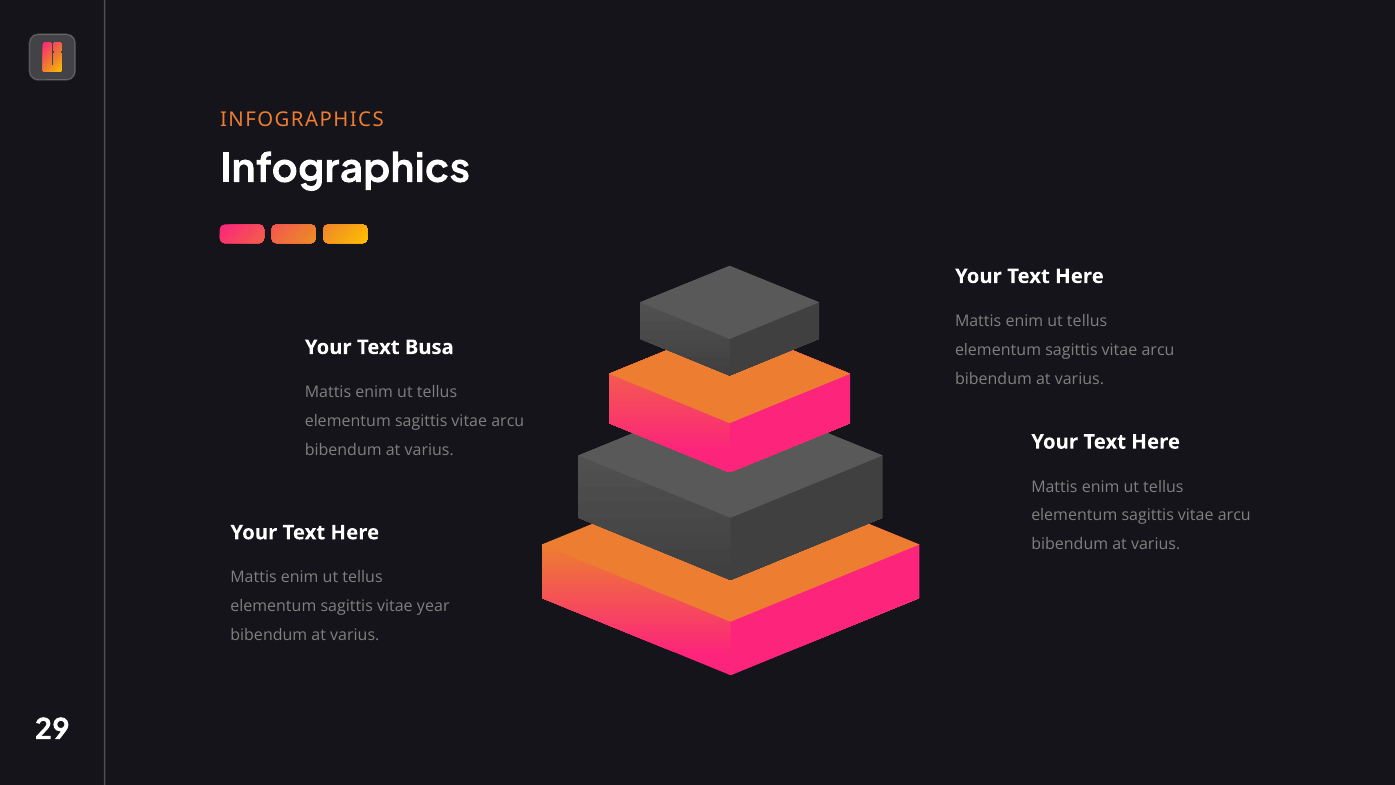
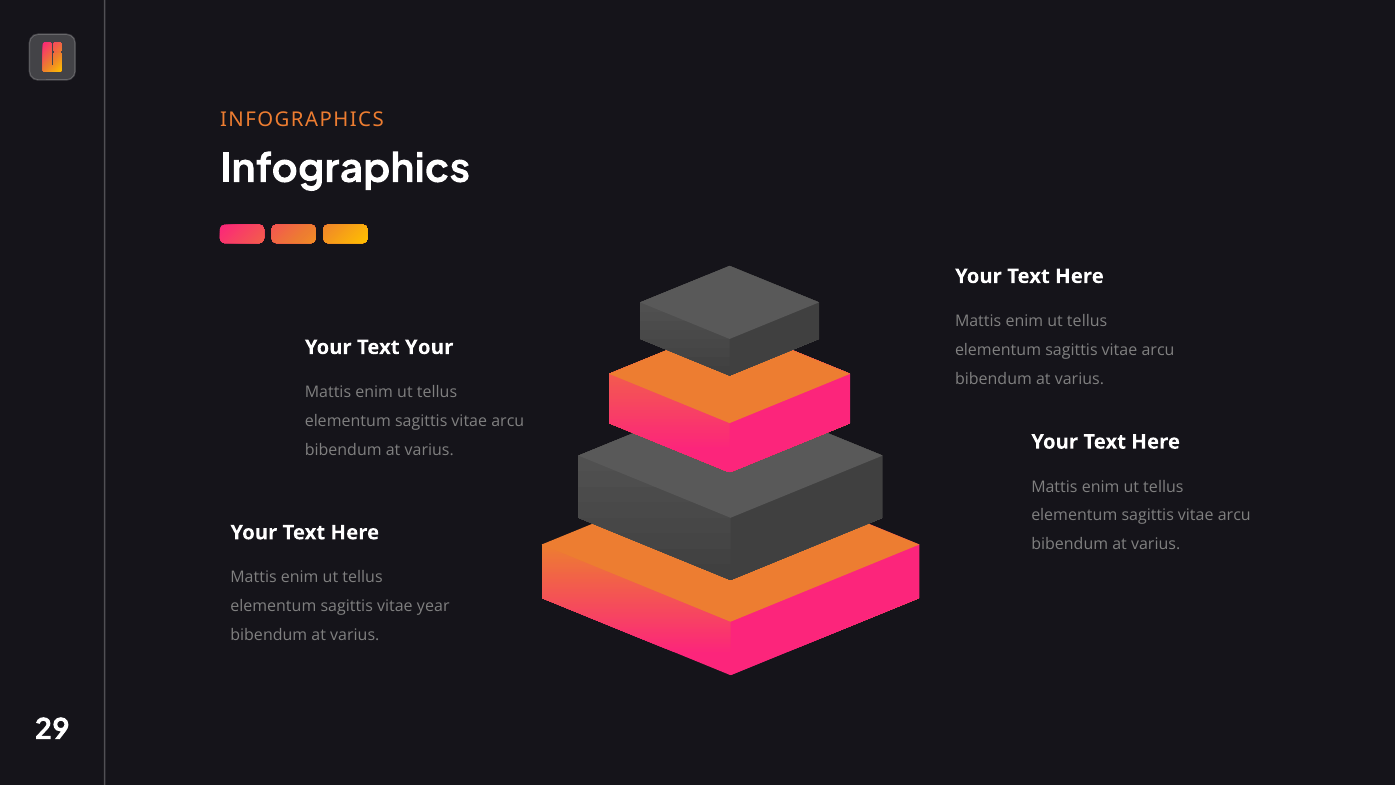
Text Busa: Busa -> Your (429, 347)
